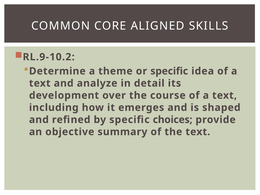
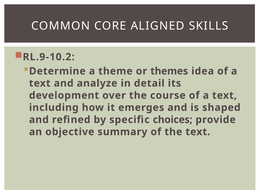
or specific: specific -> themes (169, 71)
